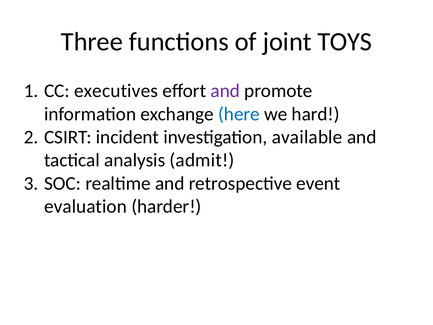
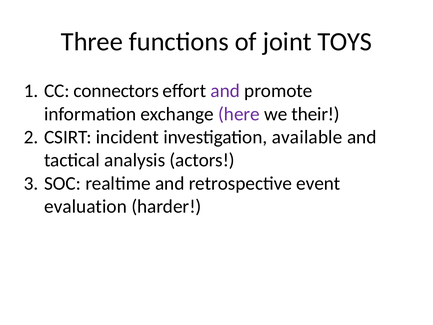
executives: executives -> connectors (116, 91)
here colour: blue -> purple (239, 114)
hard: hard -> their (316, 114)
admit: admit -> actors (202, 160)
